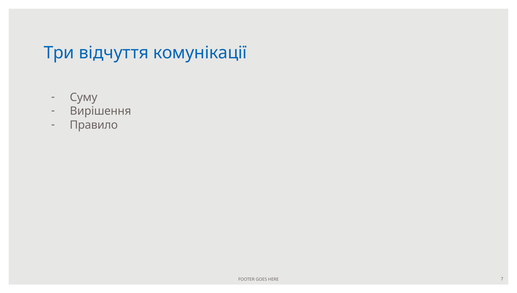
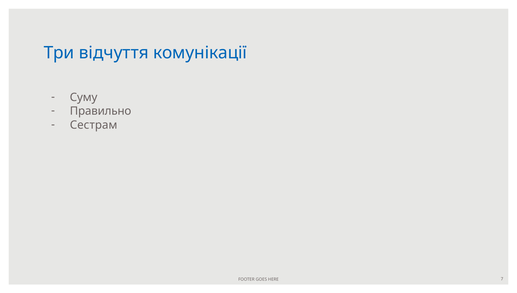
Вирішення: Вирішення -> Правильно (101, 111)
Правило: Правило -> Сестрам (94, 125)
